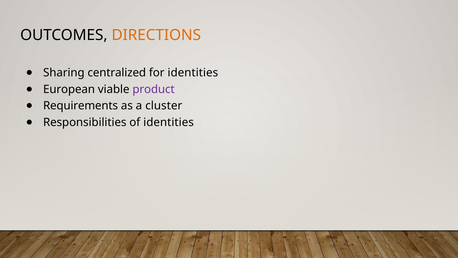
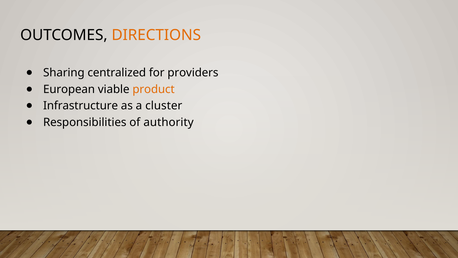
for identities: identities -> providers (193, 73)
product colour: purple -> orange (154, 89)
Requirements: Requirements -> Infrastructure (81, 106)
of identities: identities -> authority (169, 122)
